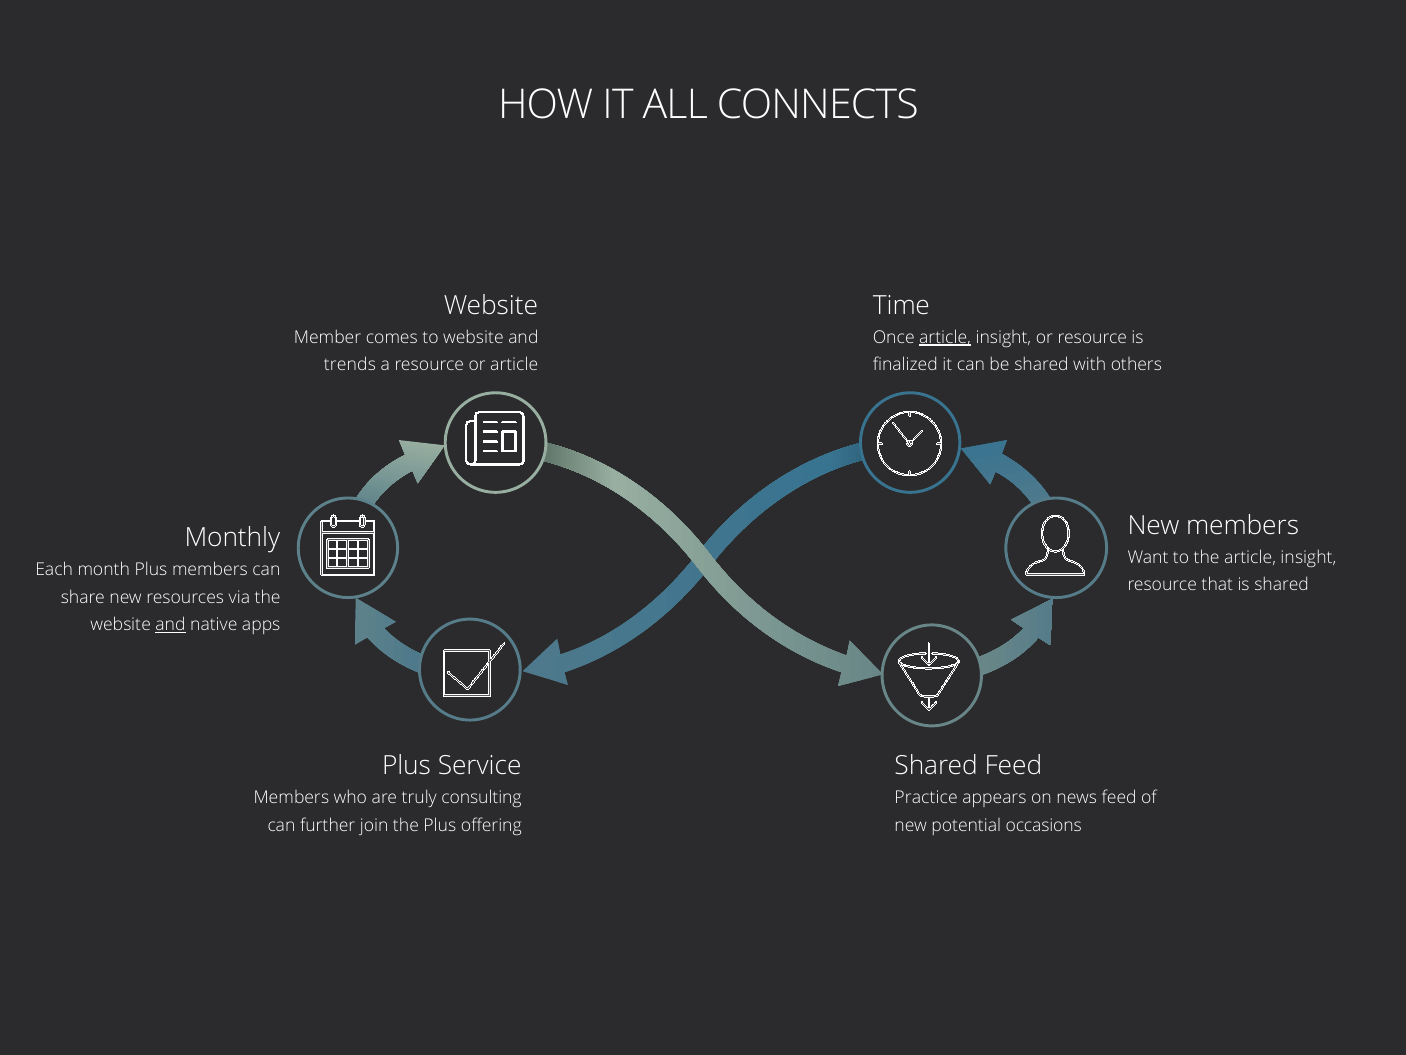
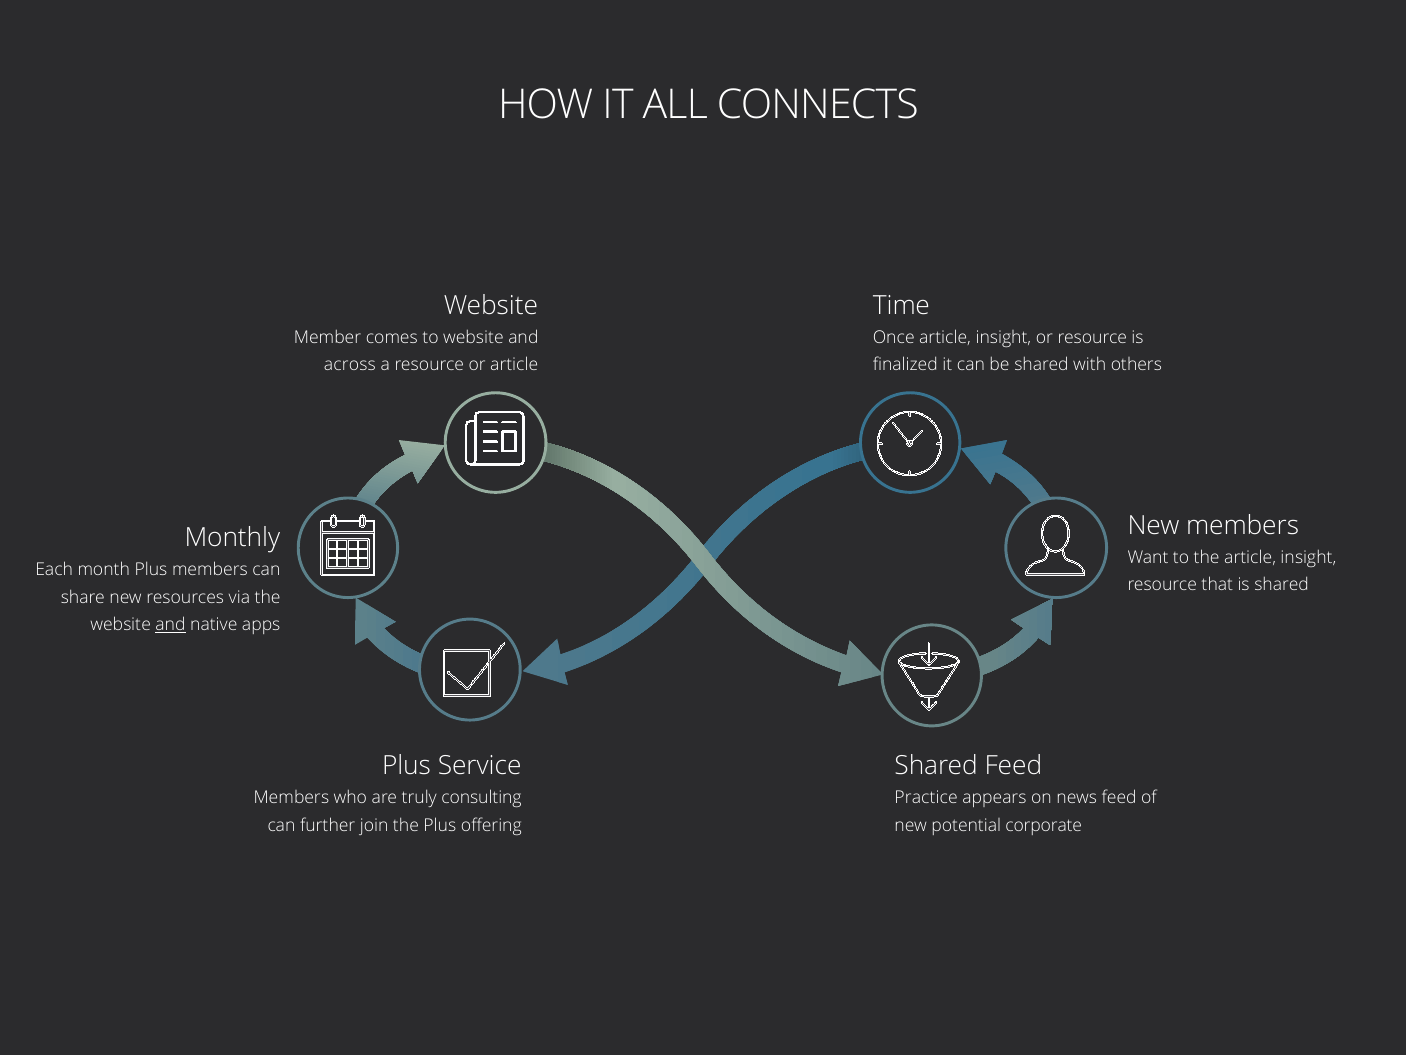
article underline: present -> none (945, 337)
trends: trends -> across (350, 365)
occasions: occasions -> corporate (1044, 825)
